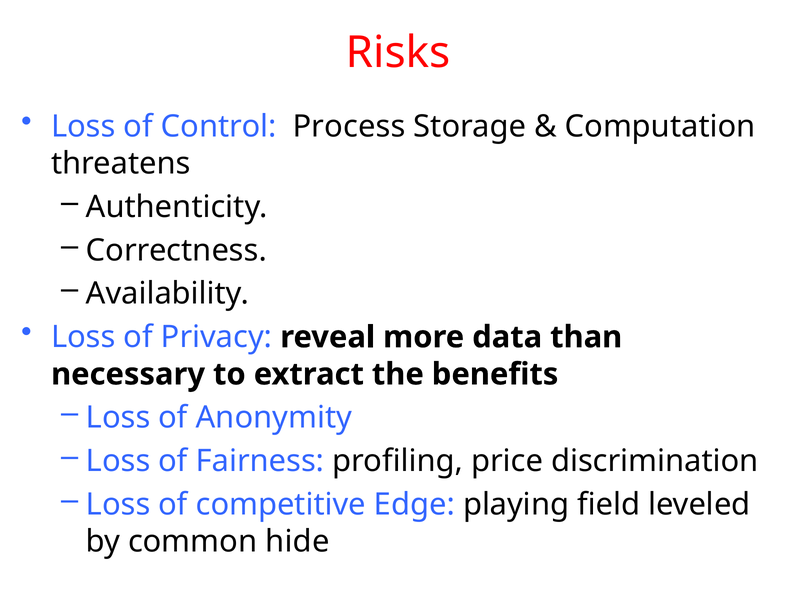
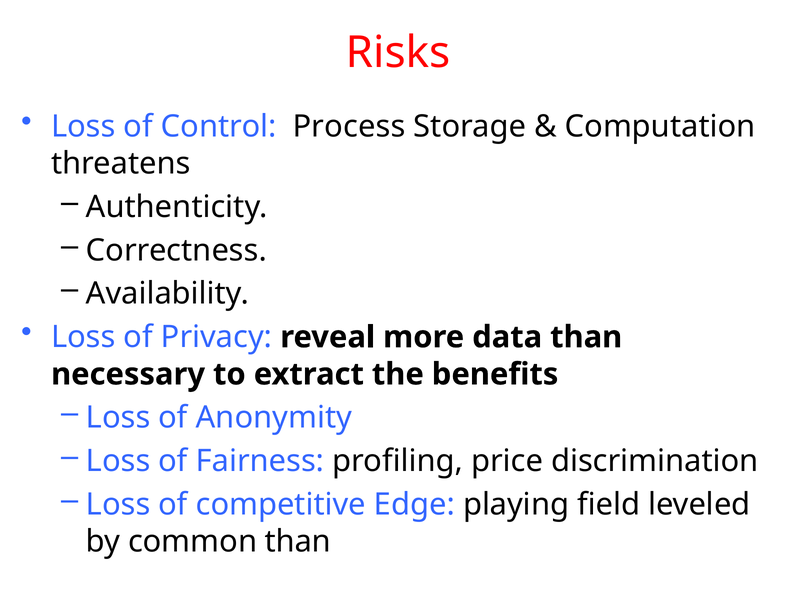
common hide: hide -> than (298, 542)
